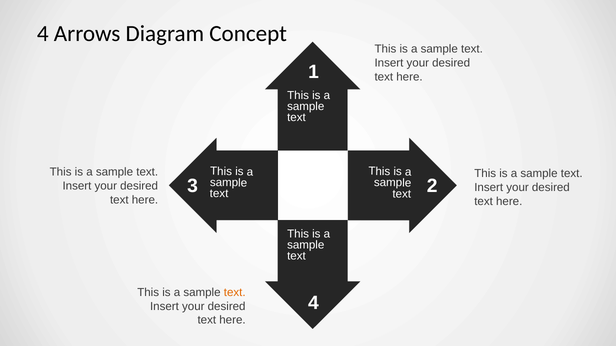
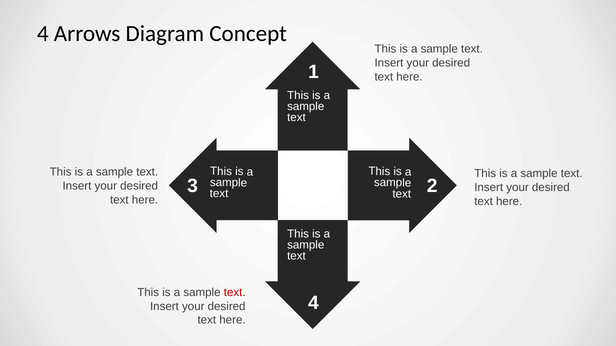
text colour: orange -> red (235, 293)
